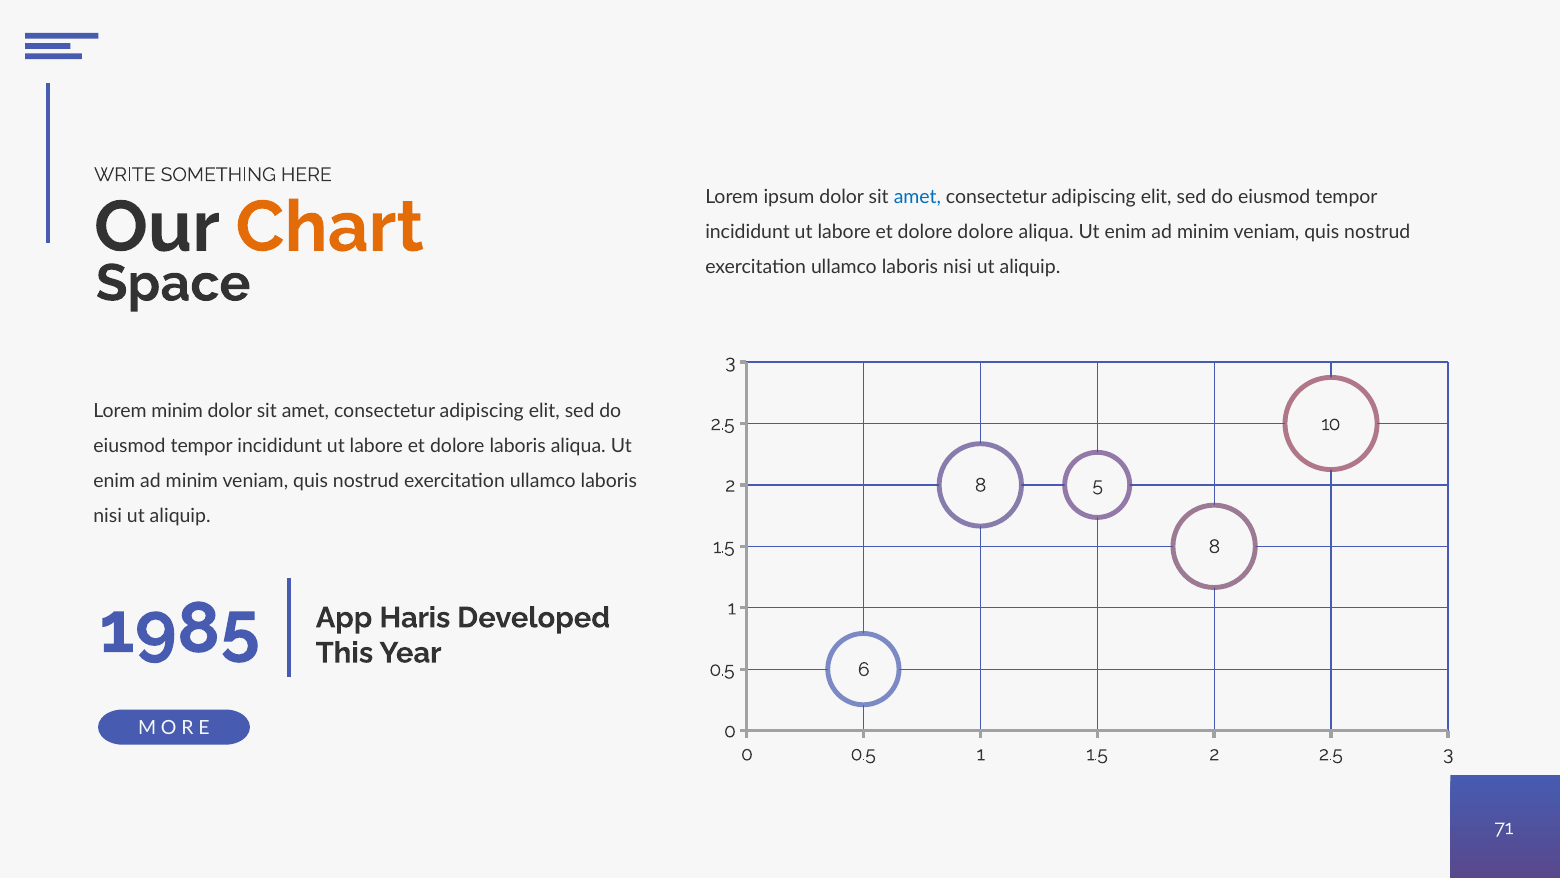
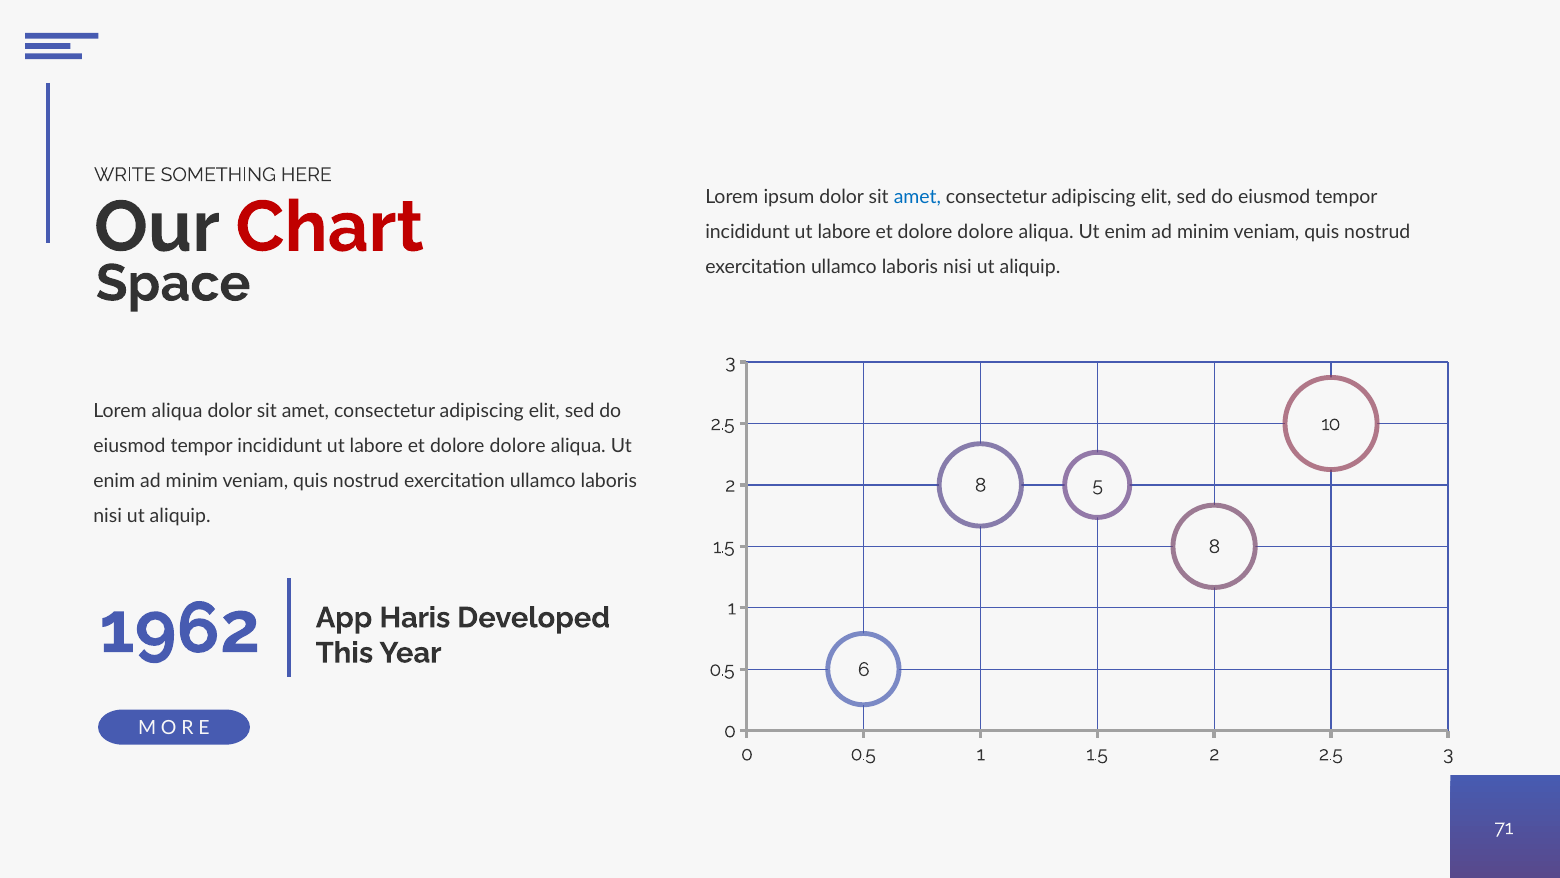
Chart colour: orange -> red (330, 227)
Lorem minim: minim -> aliqua (177, 411)
laboris: laboris -> dolore (518, 446)
1985: 1985 -> 1962 (180, 628)
